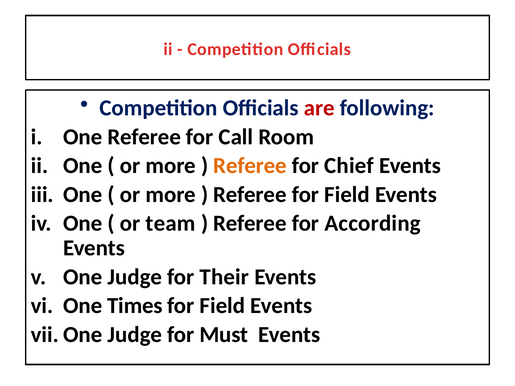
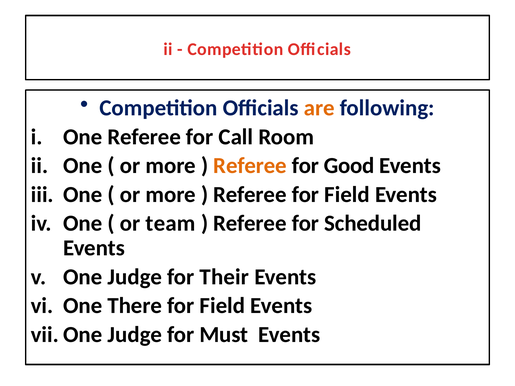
are colour: red -> orange (319, 108)
Chief: Chief -> Good (349, 166)
According: According -> Scheduled (373, 223)
Times: Times -> There (135, 306)
